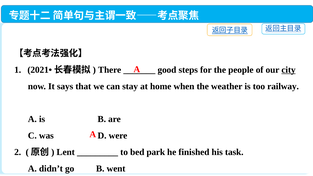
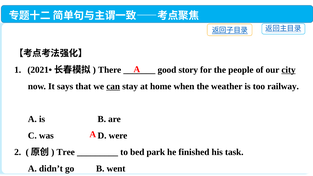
steps: steps -> story (188, 70)
can underline: none -> present (113, 86)
Lent: Lent -> Tree (66, 152)
